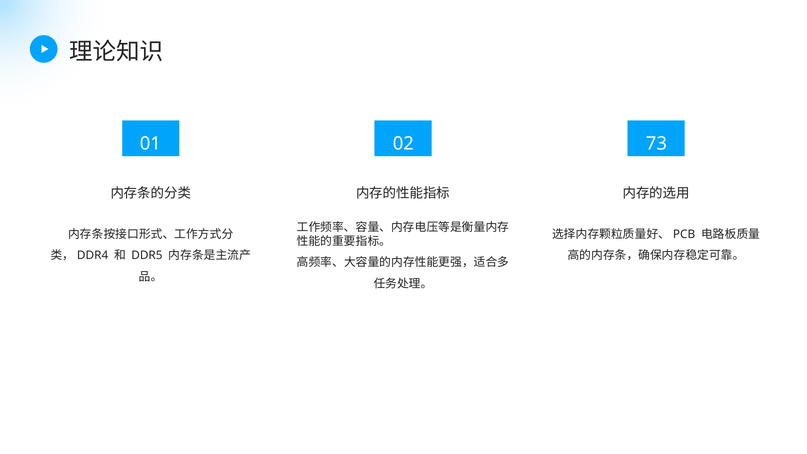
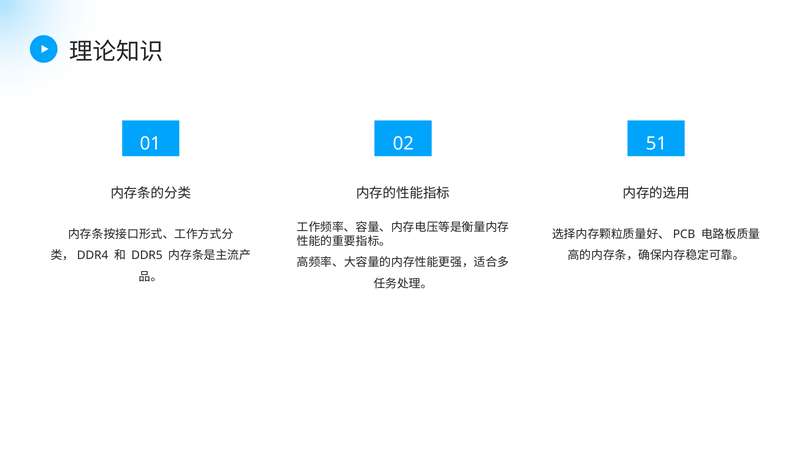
73: 73 -> 51 (656, 144)
